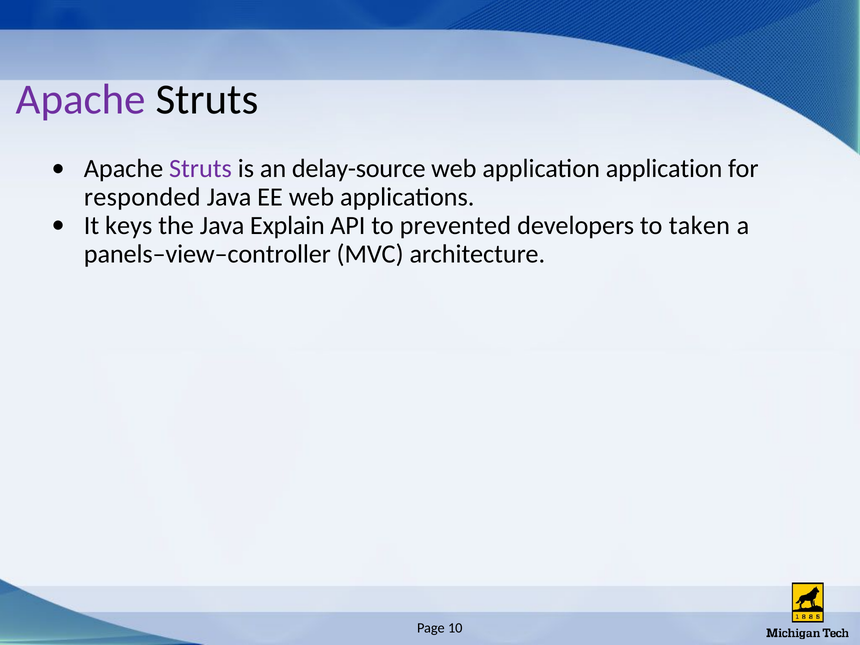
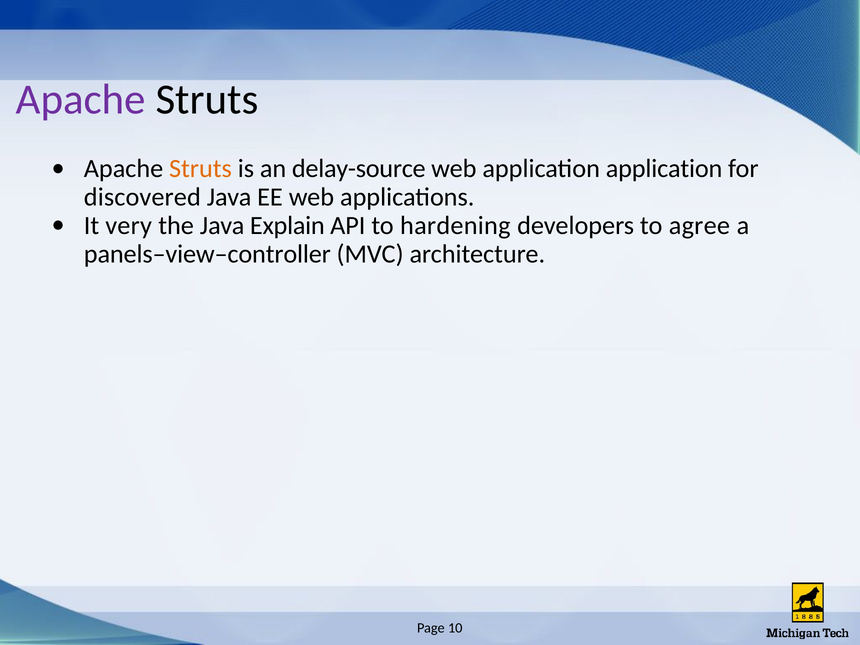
Struts colour: purple -> orange (200, 169)
responded: responded -> discovered (142, 197)
keys: keys -> very (129, 225)
prevented: prevented -> hardening (455, 225)
taken: taken -> agree (699, 225)
